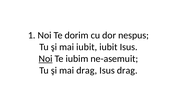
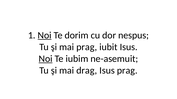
Noi underline: none -> present (45, 35)
mai iubit: iubit -> prag (87, 47)
Isus drag: drag -> prag (127, 71)
